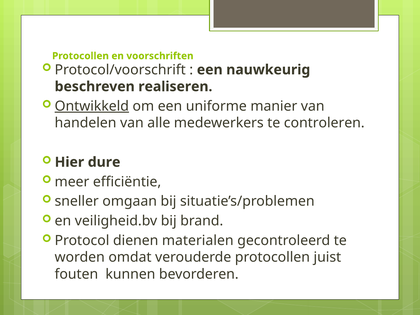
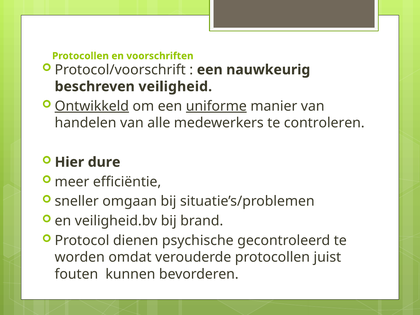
realiseren: realiseren -> veiligheid (175, 87)
uniforme underline: none -> present (216, 106)
materialen: materialen -> psychische (198, 241)
